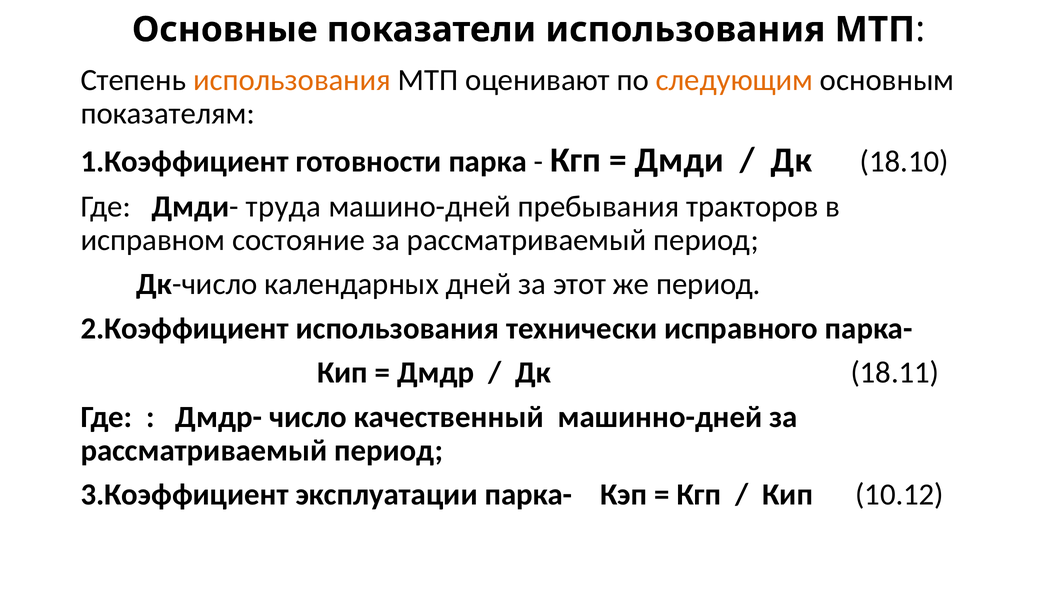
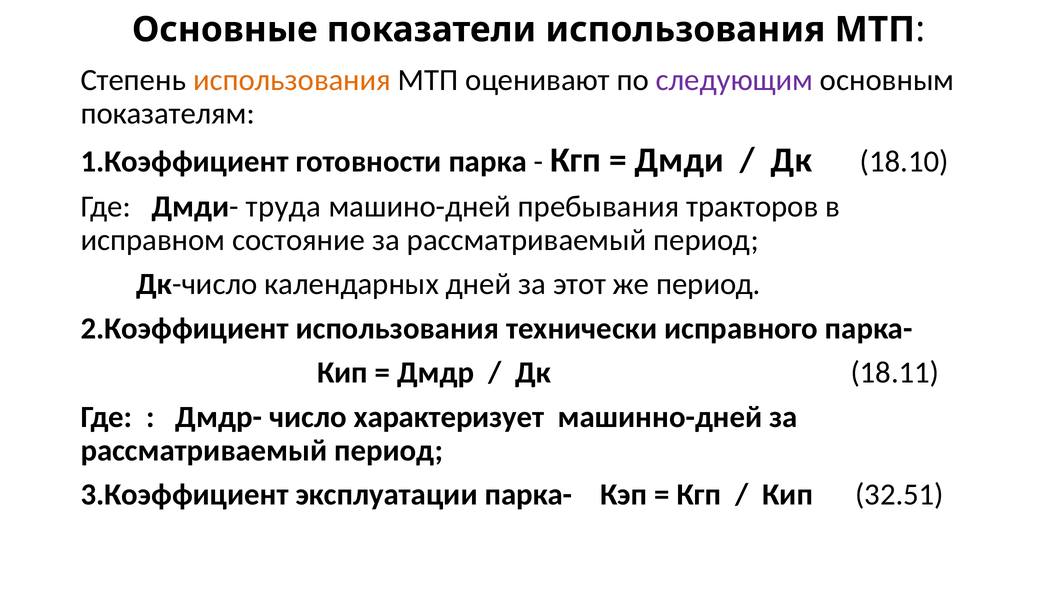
следующим colour: orange -> purple (735, 80)
качественный: качественный -> характеризует (449, 417)
10.12: 10.12 -> 32.51 (899, 495)
